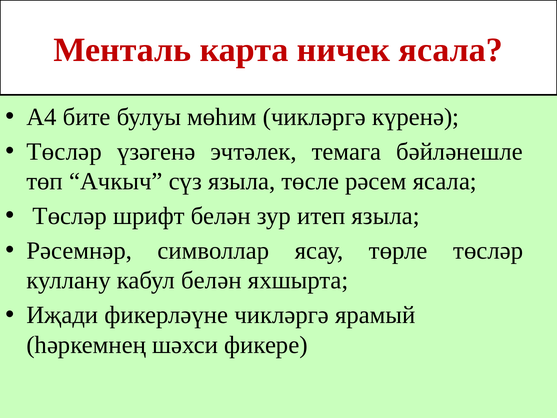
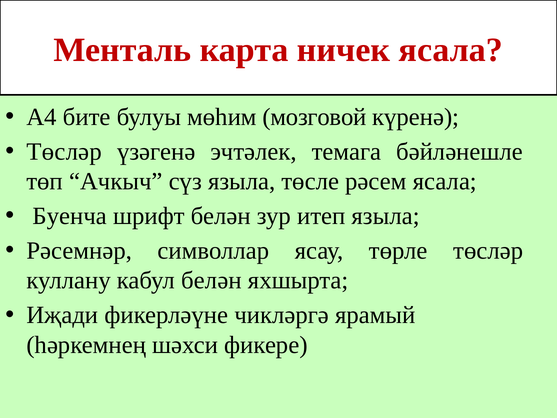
мөһим чикләргә: чикләргә -> мозговой (314, 117)
Төсләр: Төсләр -> Буенча (70, 216)
